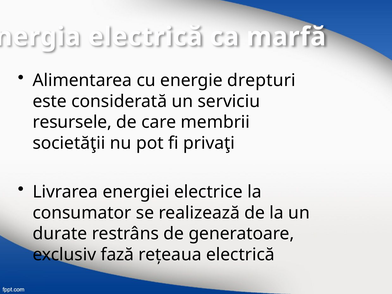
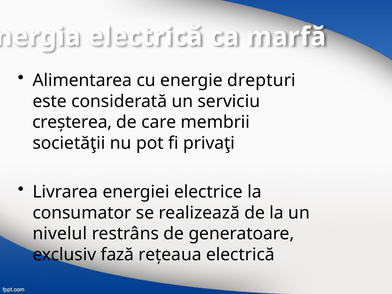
resursele: resursele -> creşterea (72, 122)
durate: durate -> nivelul (60, 234)
